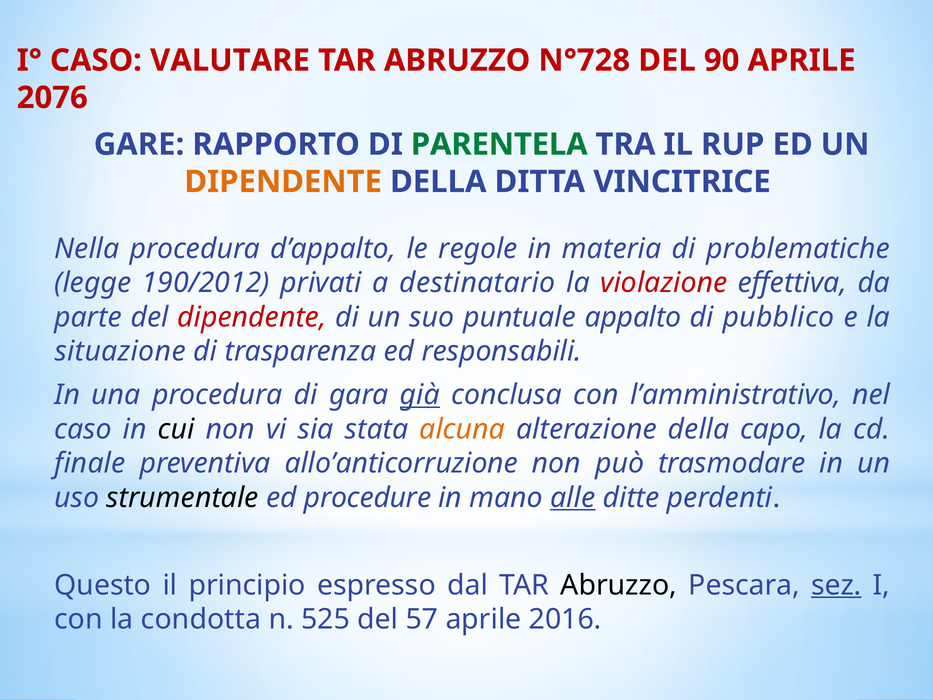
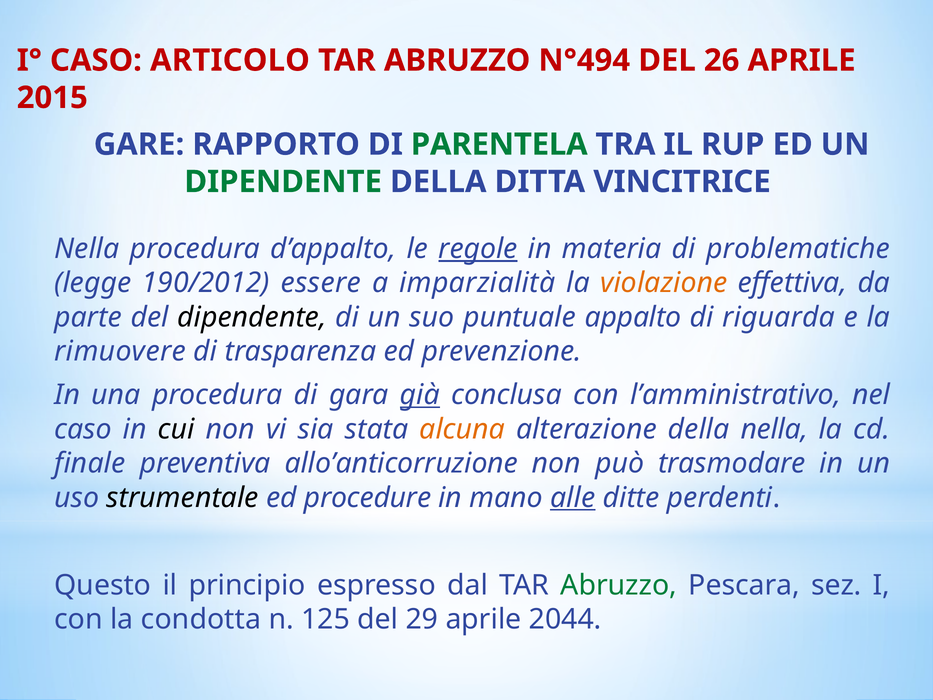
VALUTARE: VALUTARE -> ARTICOLO (230, 60)
N°728: N°728 -> N°494 (584, 60)
90: 90 -> 26 (722, 60)
2076: 2076 -> 2015 (52, 98)
DIPENDENTE colour: orange -> green (283, 182)
regole underline: none -> present (478, 249)
privati: privati -> essere (321, 283)
destinatario: destinatario -> imparzialità (477, 283)
violazione colour: red -> orange (664, 283)
dipendente colour: red -> black (252, 317)
pubblico: pubblico -> riguarda (779, 317)
situazione: situazione -> rimuovere (120, 351)
responsabili: responsabili -> prevenzione (502, 351)
della capo: capo -> nella (774, 429)
Abruzzo colour: black -> green (619, 585)
sez underline: present -> none (836, 585)
525: 525 -> 125 (326, 619)
57: 57 -> 29 (422, 619)
2016: 2016 -> 2044 (565, 619)
